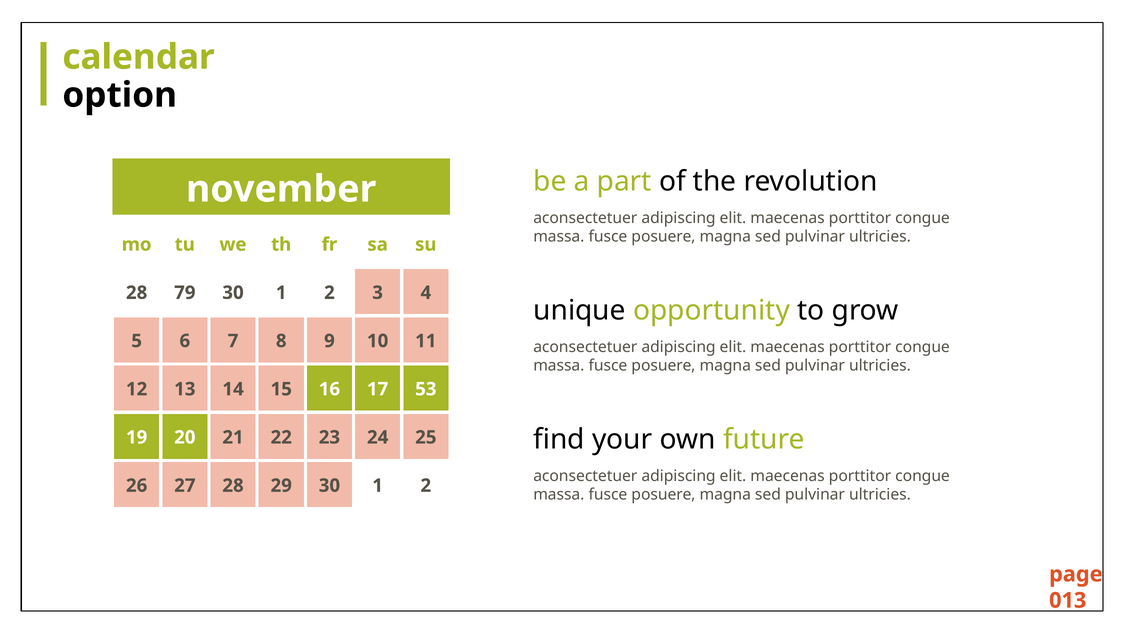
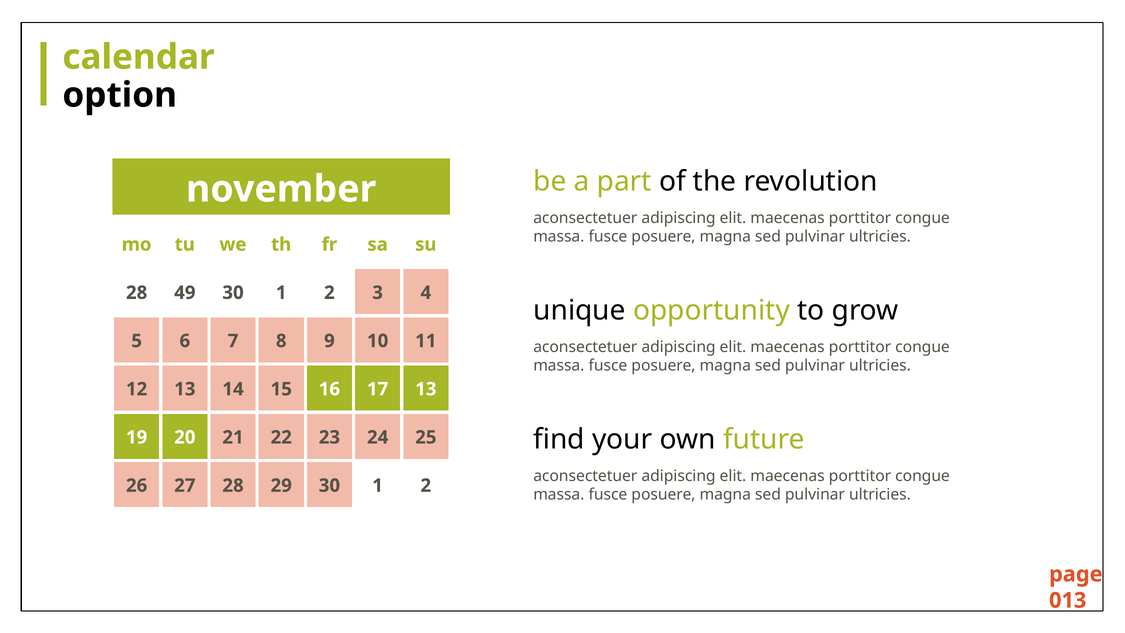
79: 79 -> 49 (185, 293)
17 53: 53 -> 13 (426, 389)
